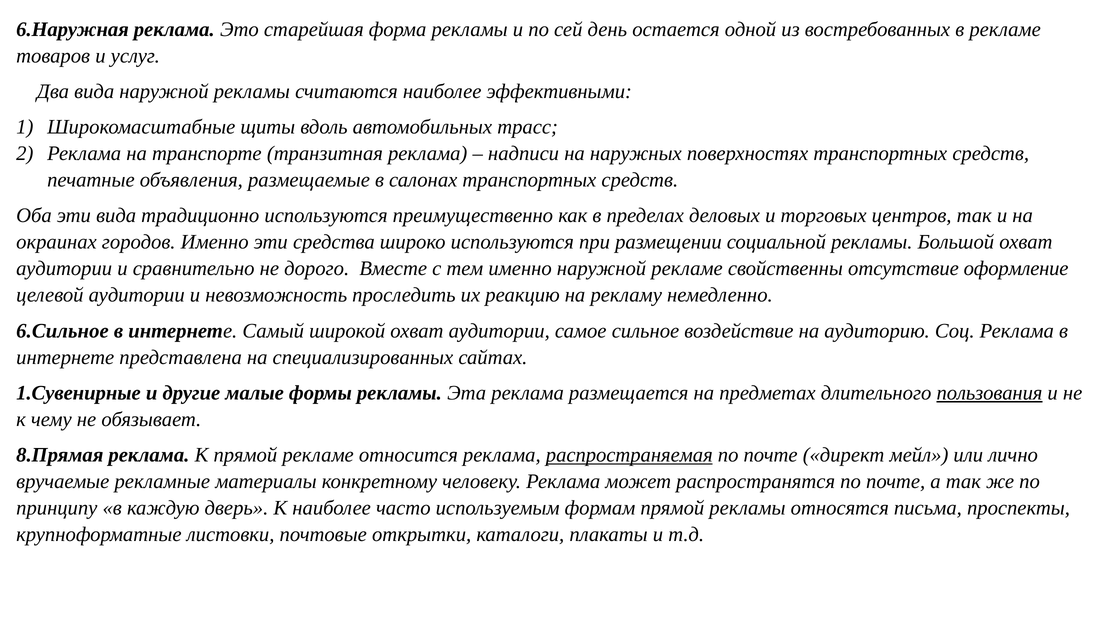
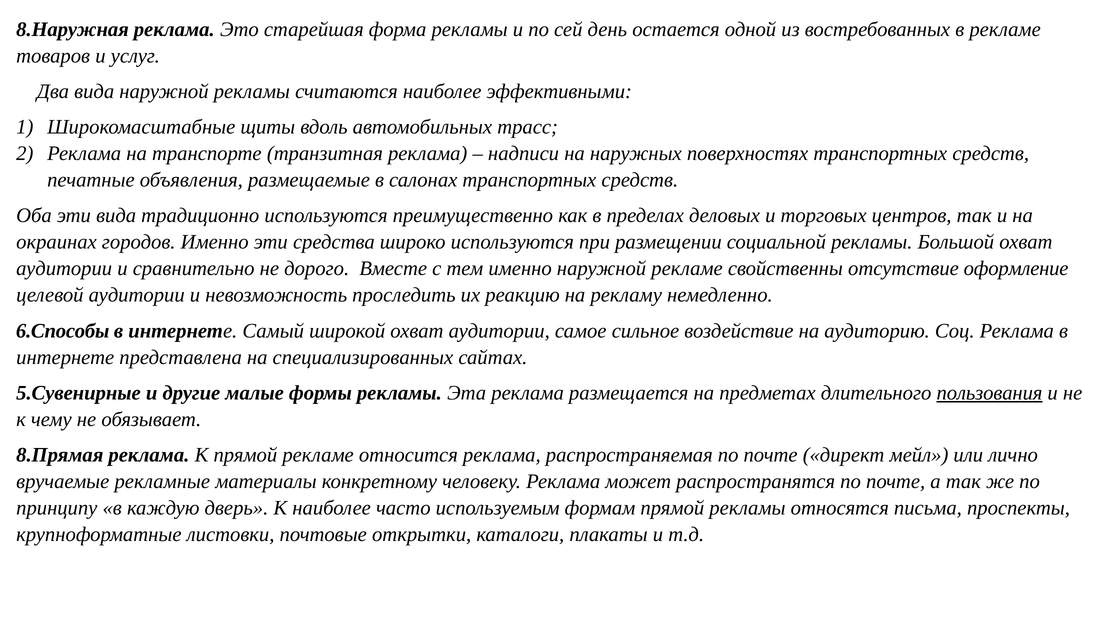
6.Наружная: 6.Наружная -> 8.Наружная (72, 29)
6.Сильное: 6.Сильное -> 6.Способы (63, 331)
1.Сувенирные: 1.Сувенирные -> 5.Сувенирные (78, 393)
распространяемая underline: present -> none (629, 455)
